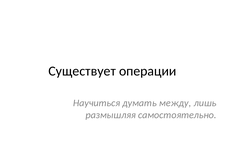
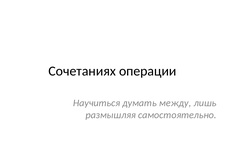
Существует: Существует -> Сочетаниях (82, 71)
